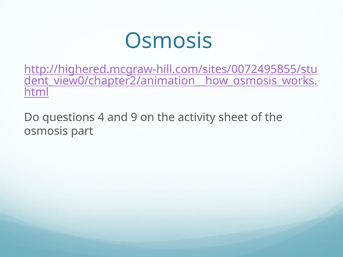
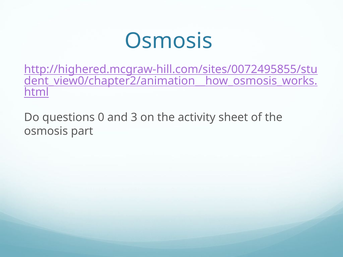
4: 4 -> 0 (101, 117)
9: 9 -> 3 (134, 117)
